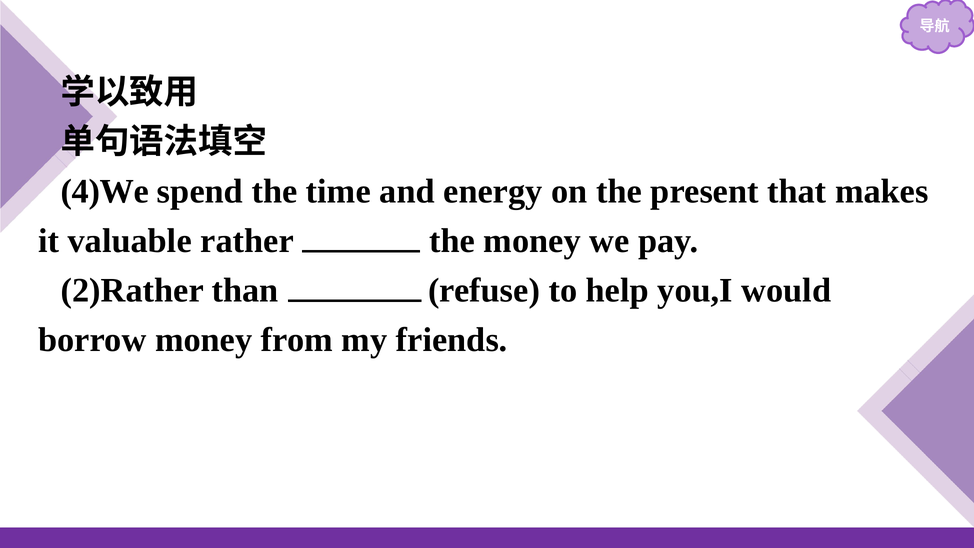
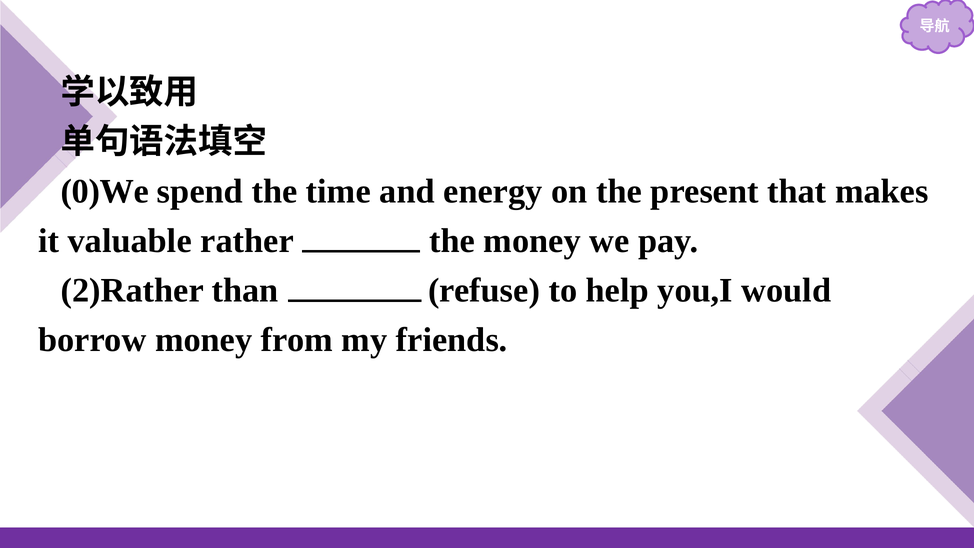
4)We: 4)We -> 0)We (105, 191)
